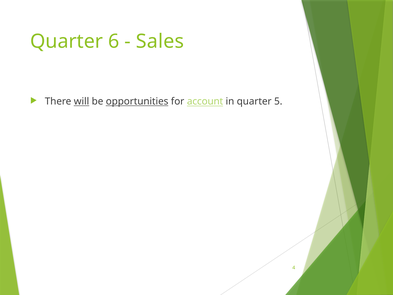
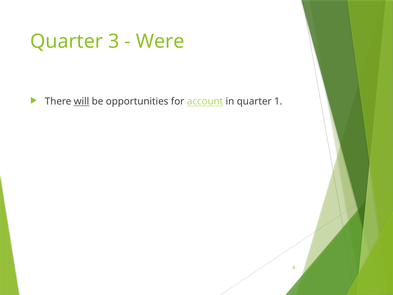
6: 6 -> 3 (114, 41)
Sales: Sales -> Were (160, 41)
opportunities underline: present -> none (137, 101)
5: 5 -> 1 (278, 101)
